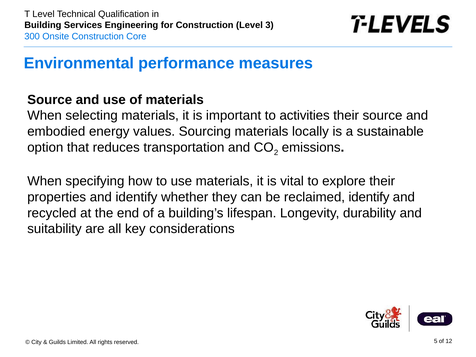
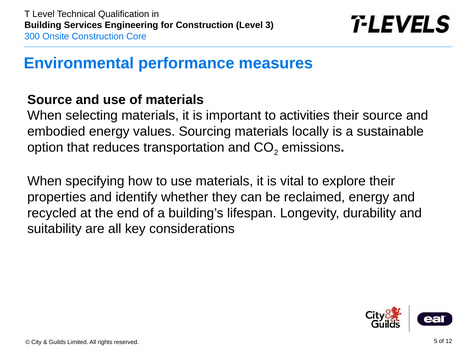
reclaimed identify: identify -> energy (369, 197)
